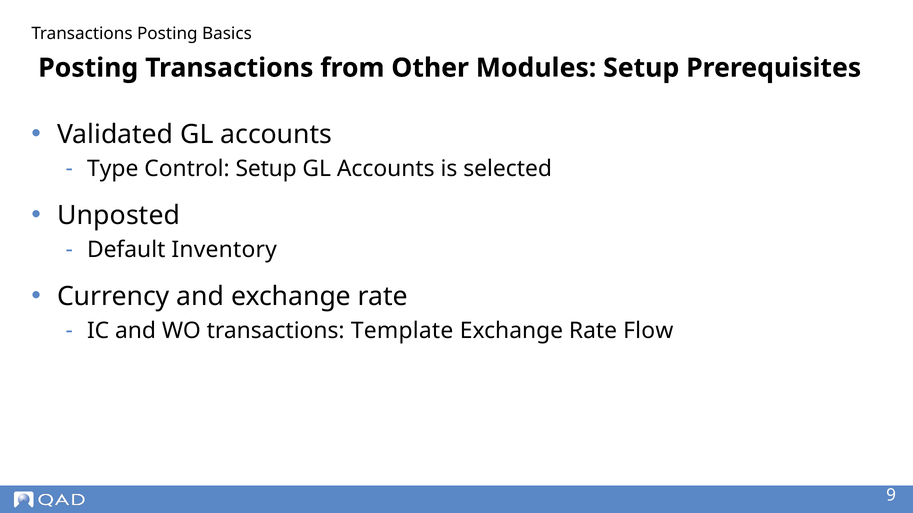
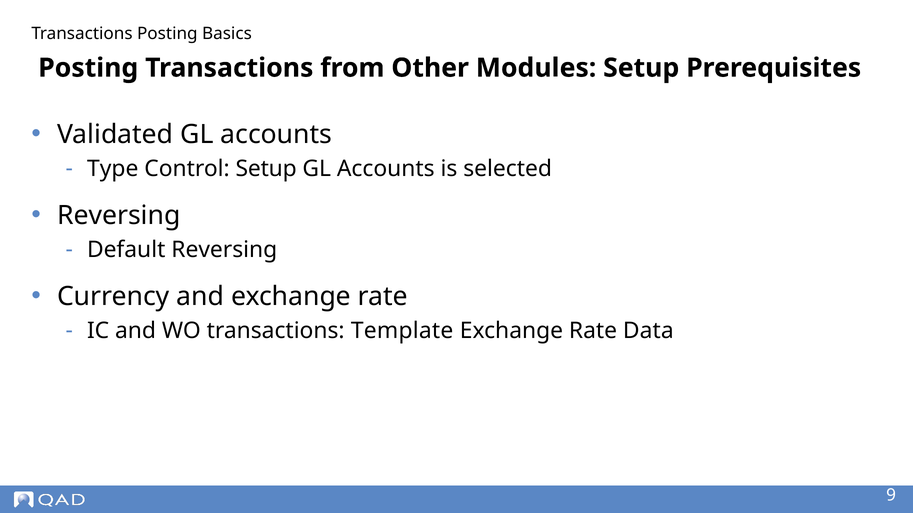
Unposted: Unposted -> Reversing (119, 216)
Default Inventory: Inventory -> Reversing (224, 250)
Flow: Flow -> Data (648, 331)
